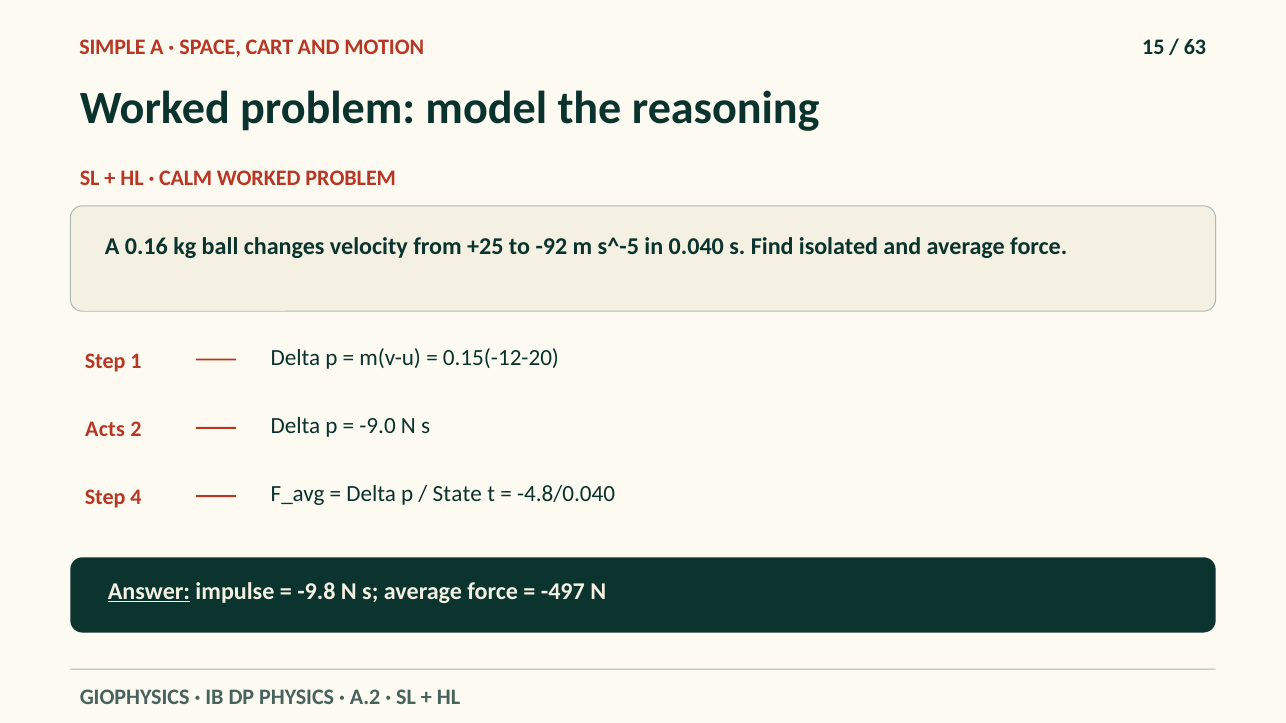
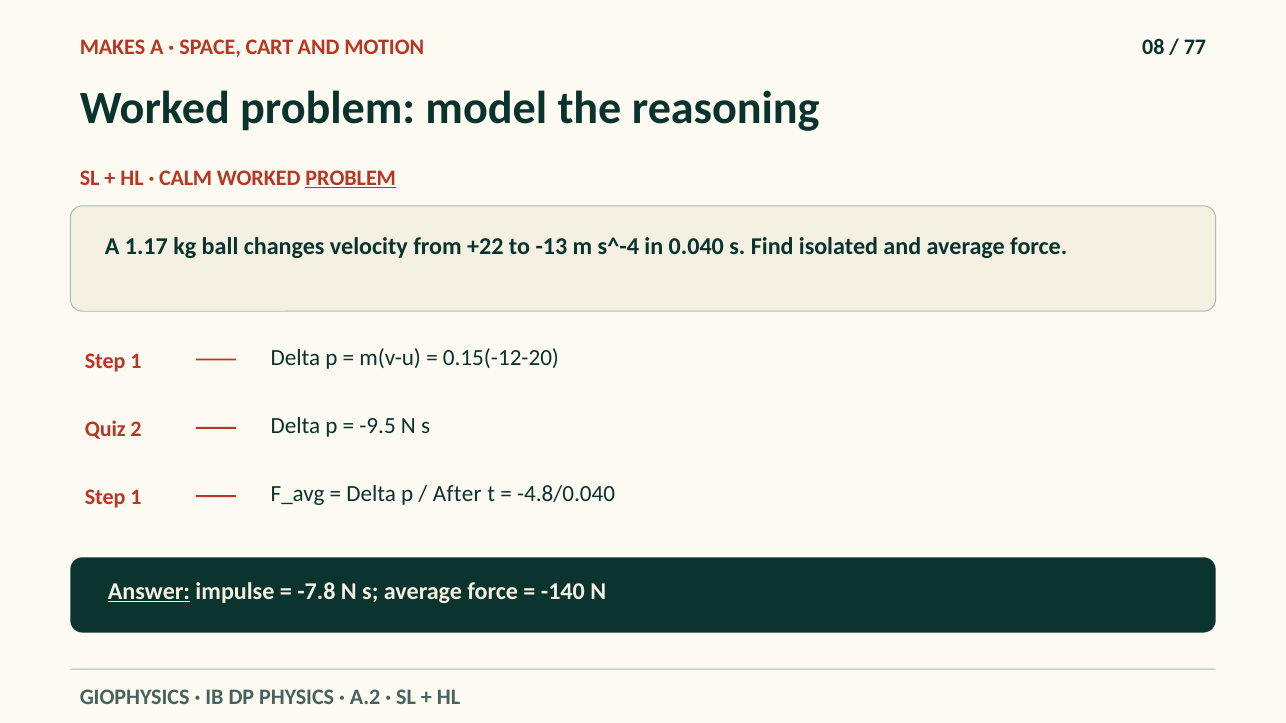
SIMPLE: SIMPLE -> MAKES (113, 48)
15: 15 -> 08 (1153, 48)
63: 63 -> 77 (1195, 48)
PROBLEM underline: none -> present (351, 178)
0.16: 0.16 -> 1.17 (146, 247)
+25: +25 -> +22 (485, 247)
-92: -92 -> -13 (551, 247)
s^-5: s^-5 -> s^-4 (618, 247)
Acts: Acts -> Quiz (105, 429)
-9.0: -9.0 -> -9.5 (378, 426)
4: 4 -> 1 (136, 498)
State: State -> After (457, 494)
-9.8: -9.8 -> -7.8 (316, 592)
-497: -497 -> -140 (563, 592)
